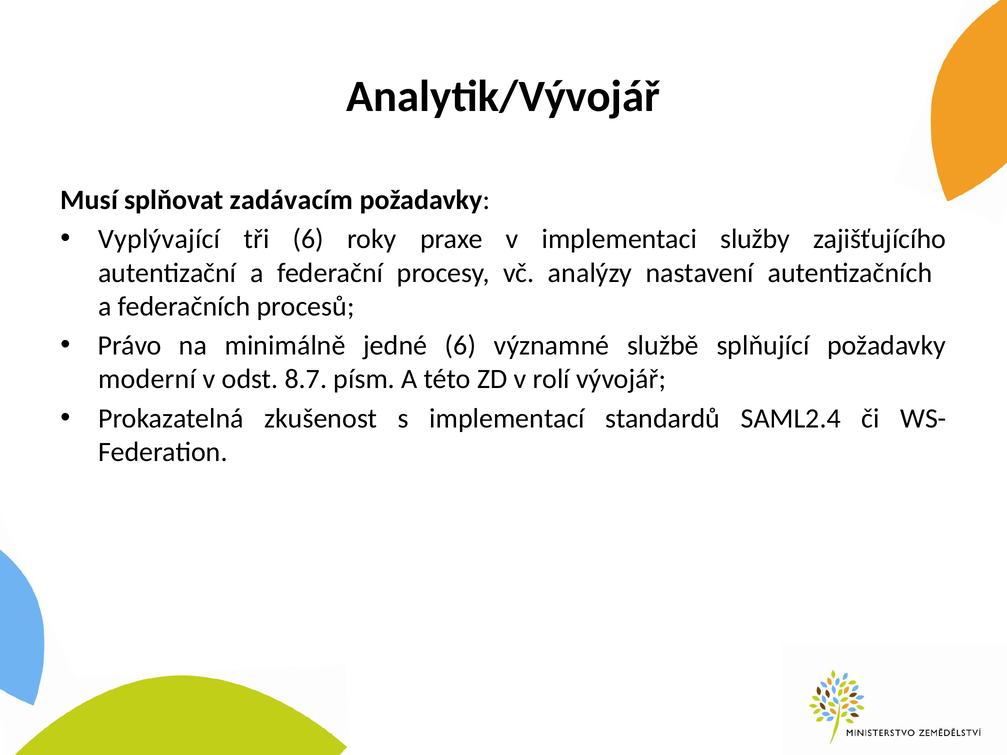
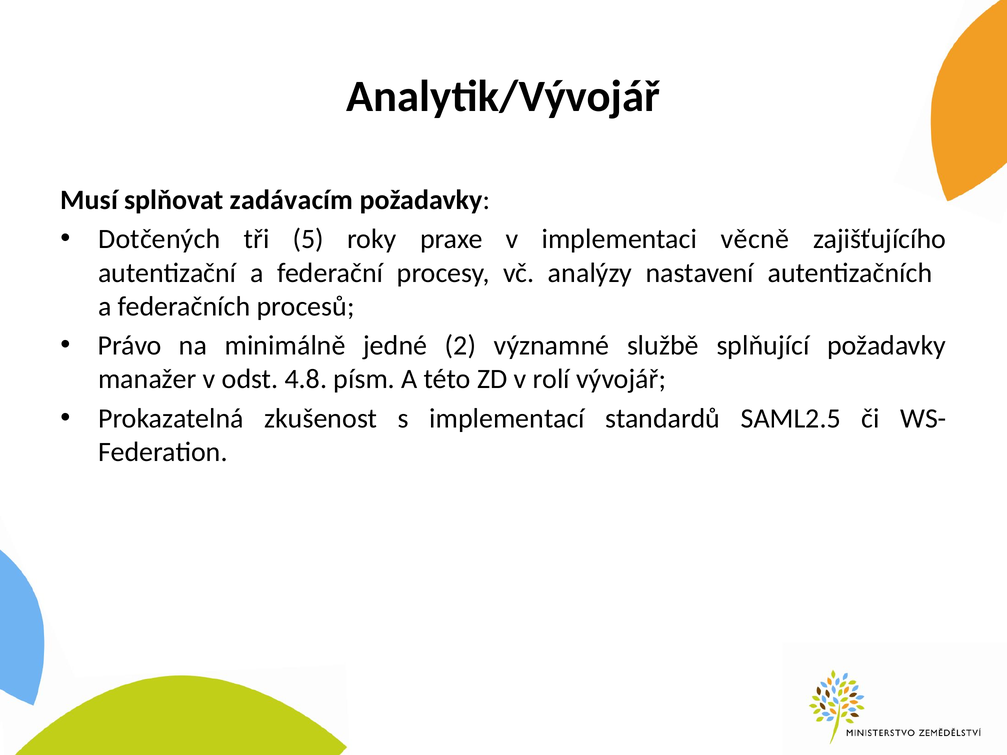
Vyplývající: Vyplývající -> Dotčených (159, 239)
tři 6: 6 -> 5 (308, 239)
služby: služby -> věcně (755, 239)
jedné 6: 6 -> 2 (461, 346)
moderní: moderní -> manažer (147, 379)
8.7: 8.7 -> 4.8 (306, 379)
SAML2.4: SAML2.4 -> SAML2.5 (791, 419)
